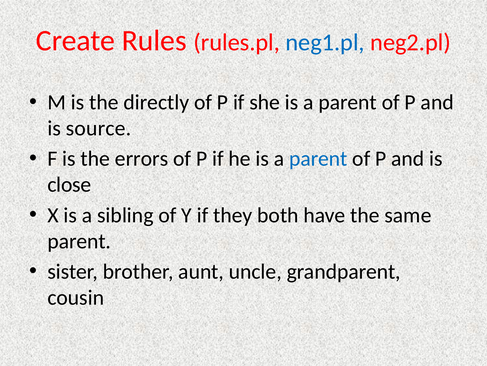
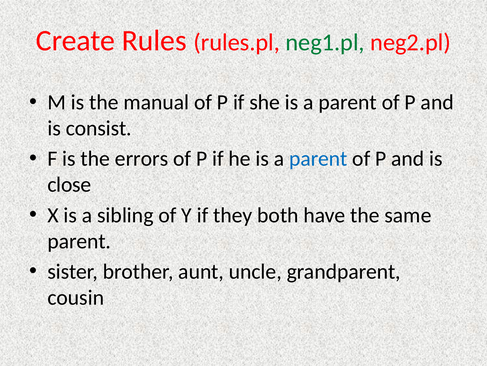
neg1.pl colour: blue -> green (325, 42)
directly: directly -> manual (156, 102)
source: source -> consist (99, 128)
